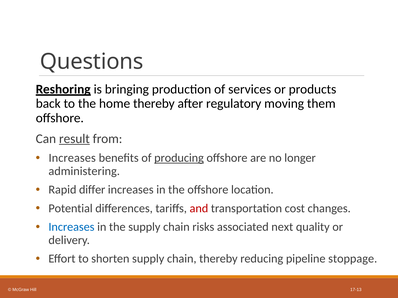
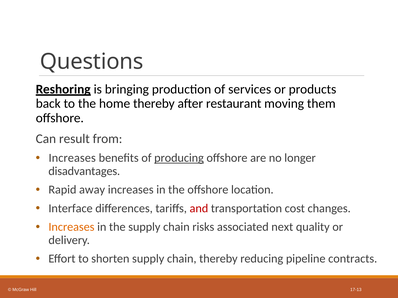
regulatory: regulatory -> restaurant (234, 104)
result underline: present -> none (74, 139)
administering: administering -> disadvantages (84, 171)
differ: differ -> away (92, 190)
Potential: Potential -> Interface (71, 209)
Increases colour: blue -> orange (71, 227)
stoppage: stoppage -> contracts (353, 259)
